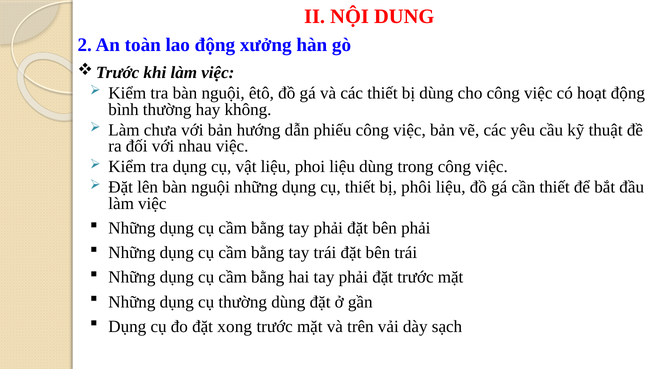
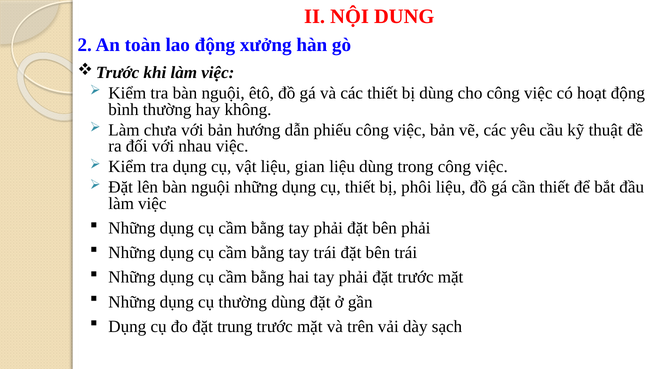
phoi: phoi -> gian (310, 167)
xong: xong -> trung (235, 327)
